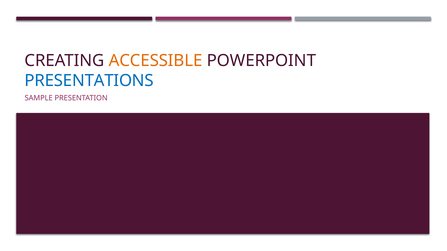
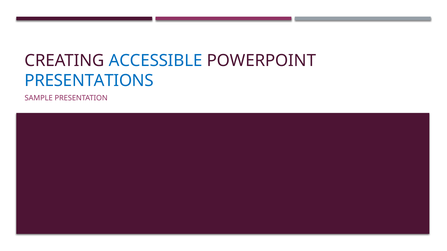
ACCESSIBLE colour: orange -> blue (156, 61)
